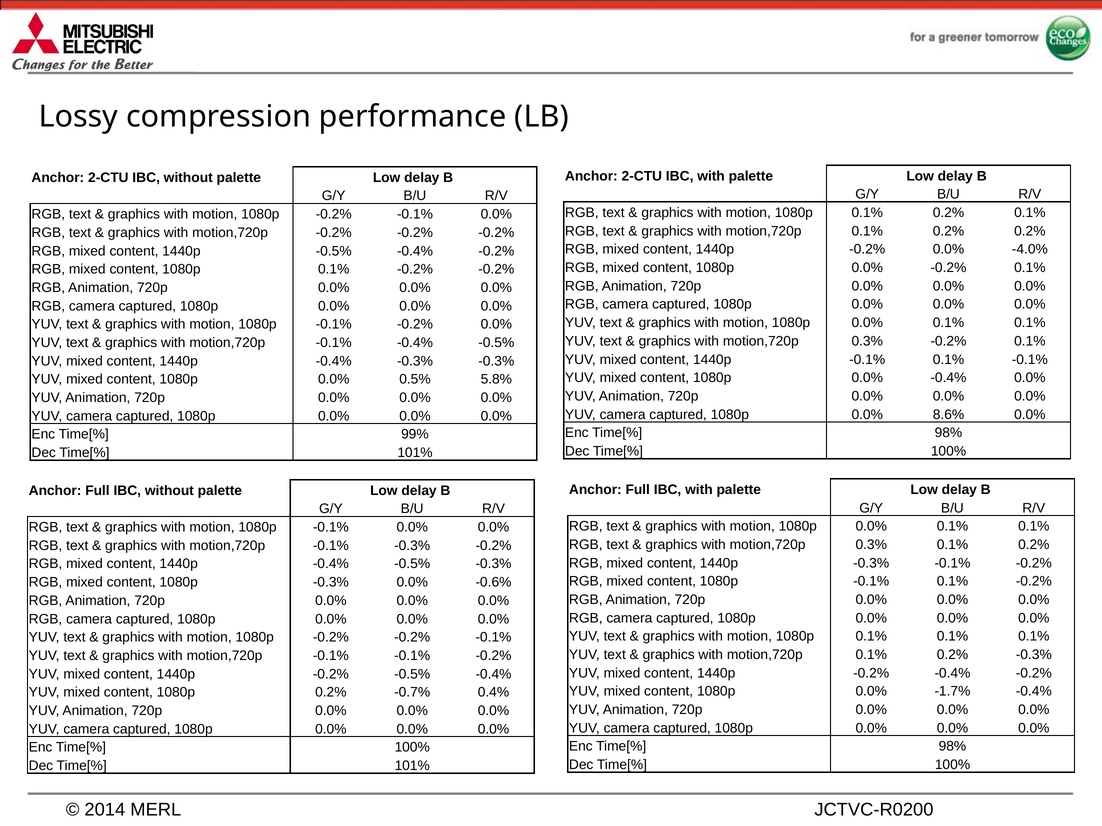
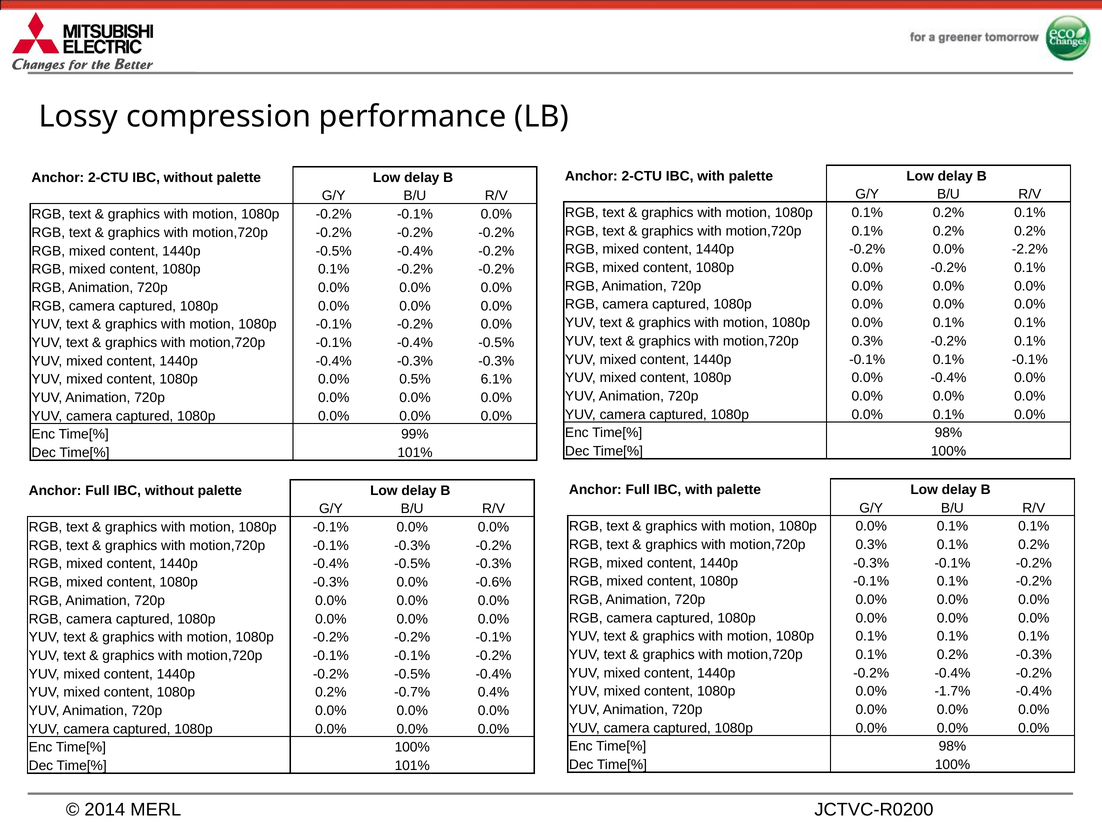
-4.0%: -4.0% -> -2.2% (1030, 250)
5.8%: 5.8% -> 6.1% (496, 380)
captured 1080p 0.0% 8.6%: 8.6% -> 0.1% (949, 415)
